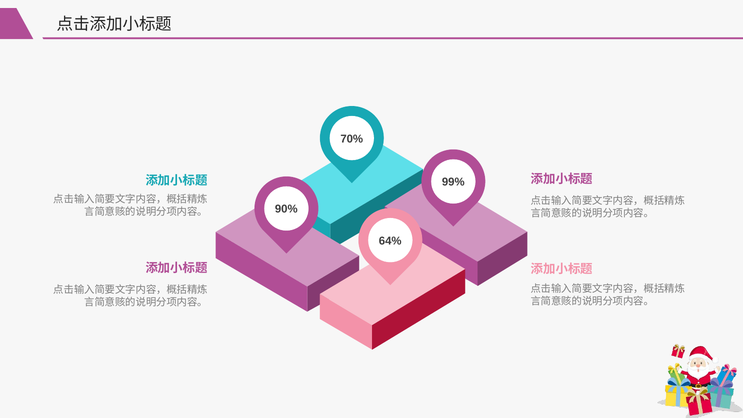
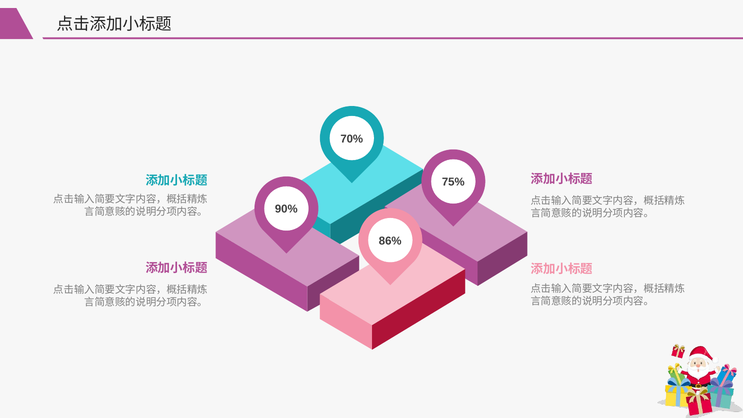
99%: 99% -> 75% (453, 182)
64%: 64% -> 86% (390, 241)
